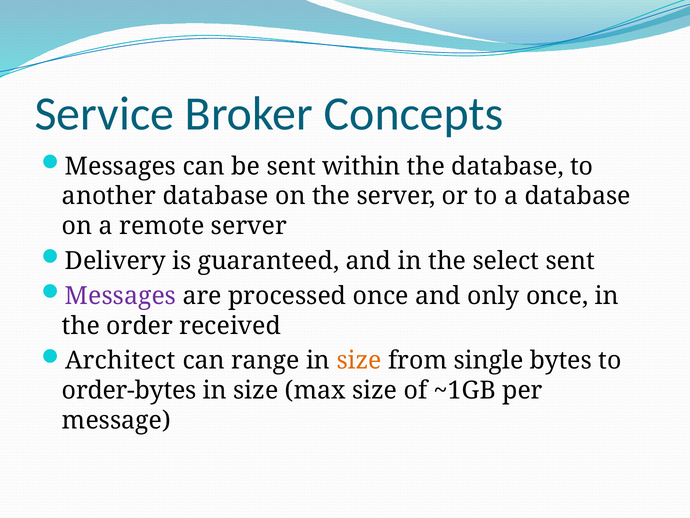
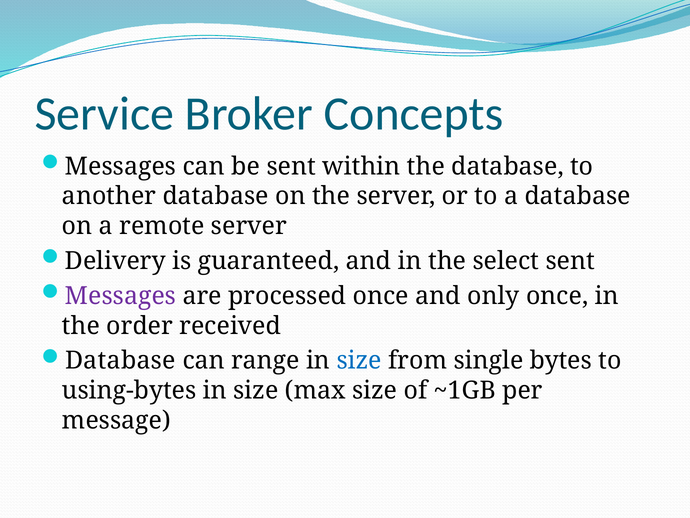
Architect: Architect -> Database (120, 360)
size colour: orange -> blue (359, 360)
order-bytes: order-bytes -> using-bytes (129, 390)
